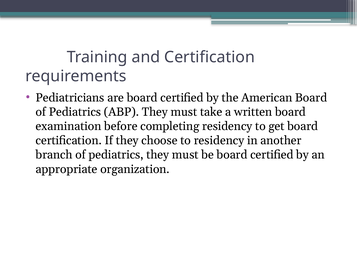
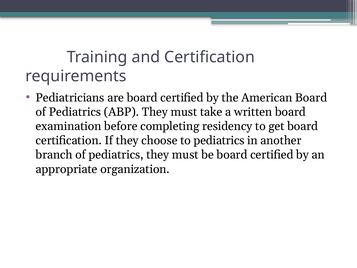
to residency: residency -> pediatrics (219, 140)
